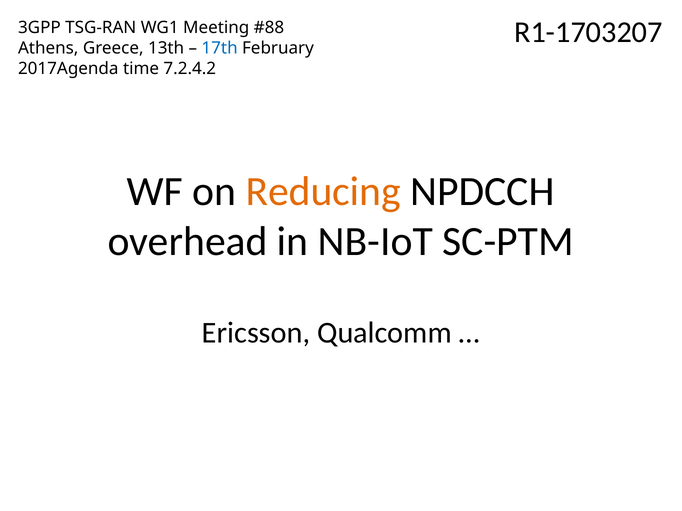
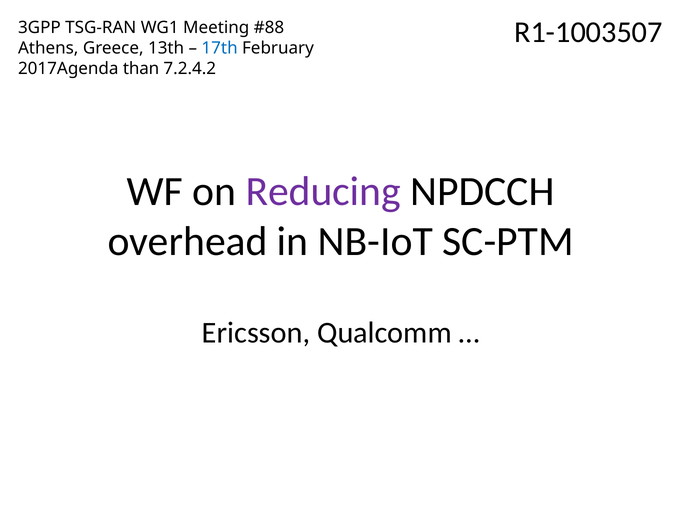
R1-1703207: R1-1703207 -> R1-1003507 (588, 32)
time: time -> than (141, 69)
Reducing colour: orange -> purple (323, 192)
